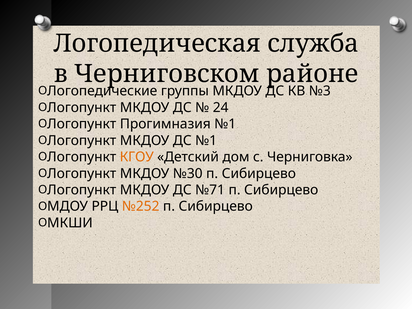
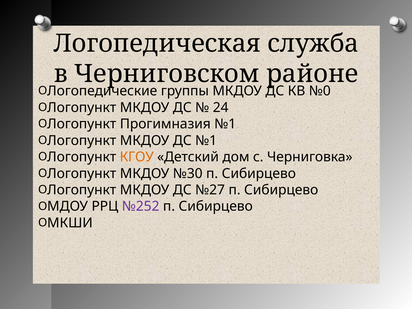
№3: №3 -> №0 (320, 91)
№71: №71 -> №27 (210, 190)
№252 colour: orange -> purple (141, 206)
